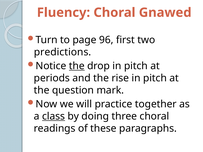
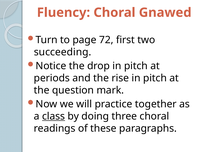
96: 96 -> 72 (106, 40)
predictions: predictions -> succeeding (63, 52)
the underline: present -> none (77, 66)
